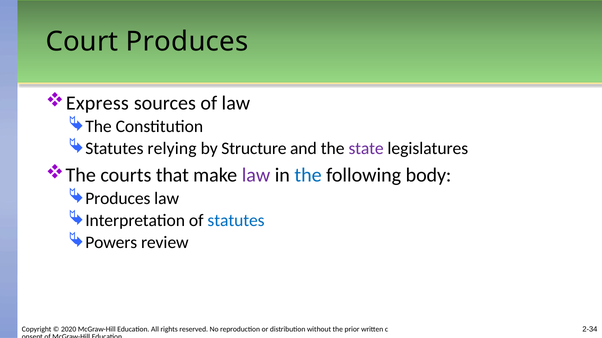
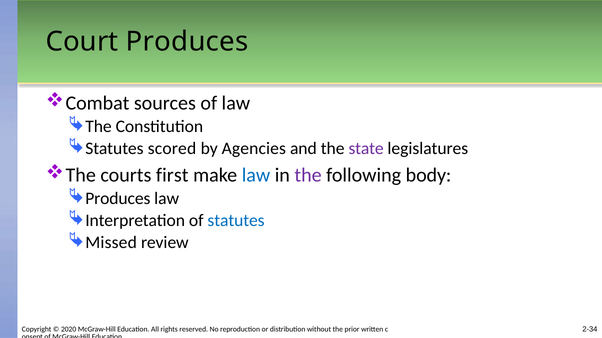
Express: Express -> Combat (97, 103)
relying: relying -> scored (172, 149)
Structure: Structure -> Agencies (254, 149)
that: that -> first (172, 175)
law colour: purple -> blue (256, 175)
the colour: blue -> purple (308, 175)
Powers: Powers -> Missed (111, 243)
